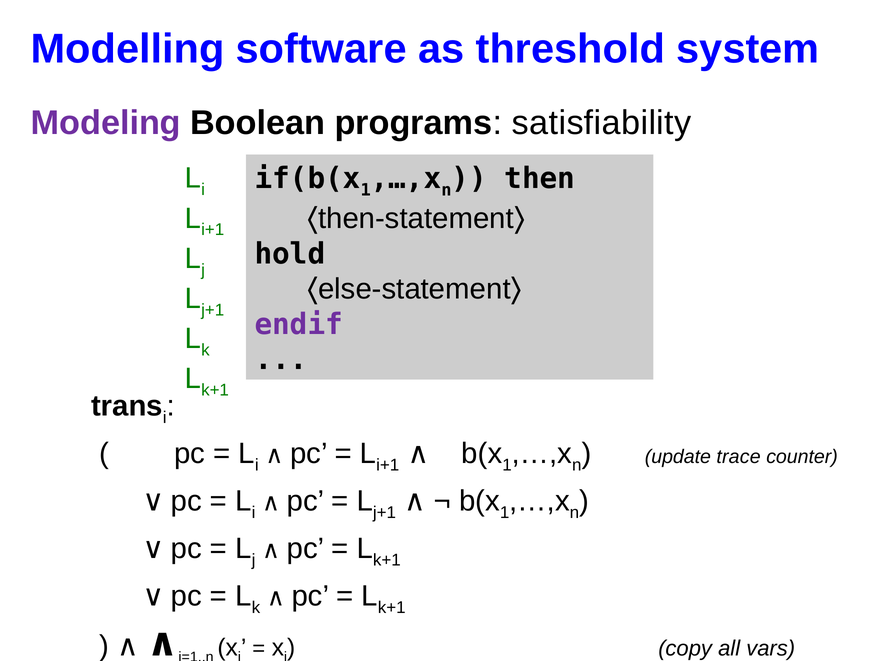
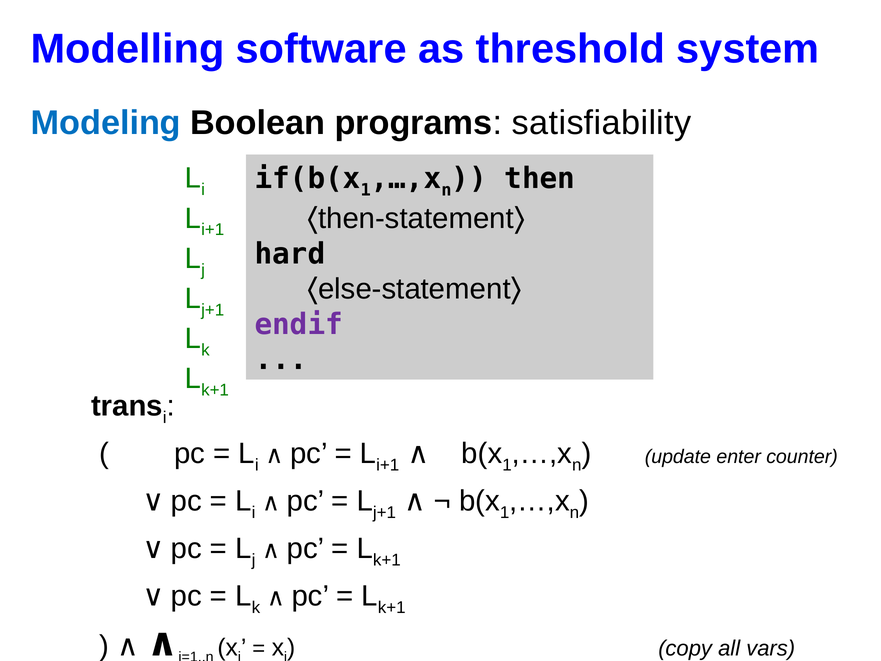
Modeling colour: purple -> blue (106, 123)
hold: hold -> hard (290, 254)
trace: trace -> enter (739, 457)
